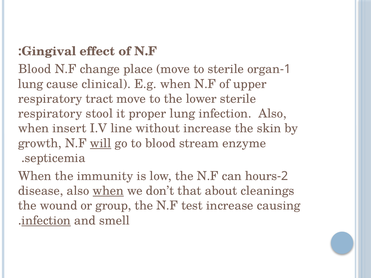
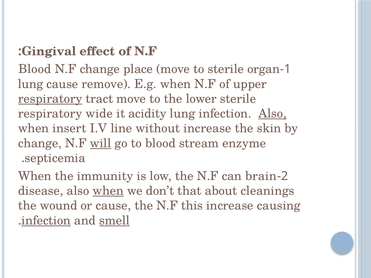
clinical: clinical -> remove (106, 84)
respiratory underline: none -> present (50, 99)
stool: stool -> wide (99, 114)
proper: proper -> acidity (147, 114)
Also underline: none -> present (272, 114)
growth: growth -> change (40, 143)
hours: hours -> brain (261, 176)
or group: group -> cause (113, 206)
test: test -> this (192, 206)
smell underline: none -> present (114, 221)
